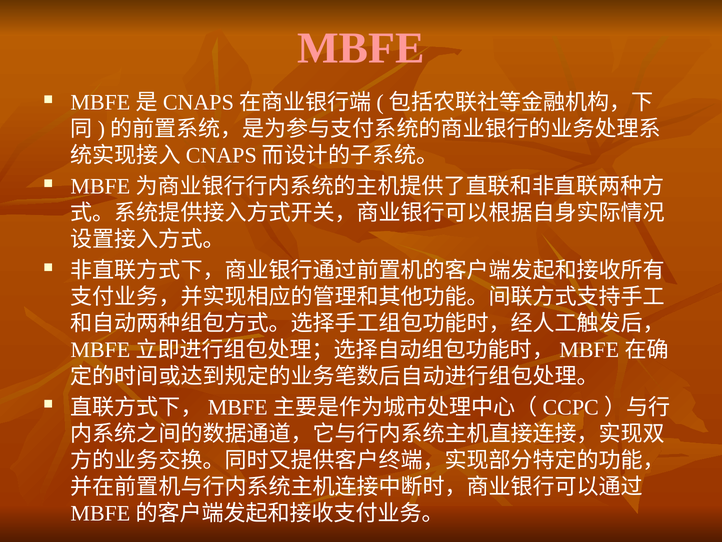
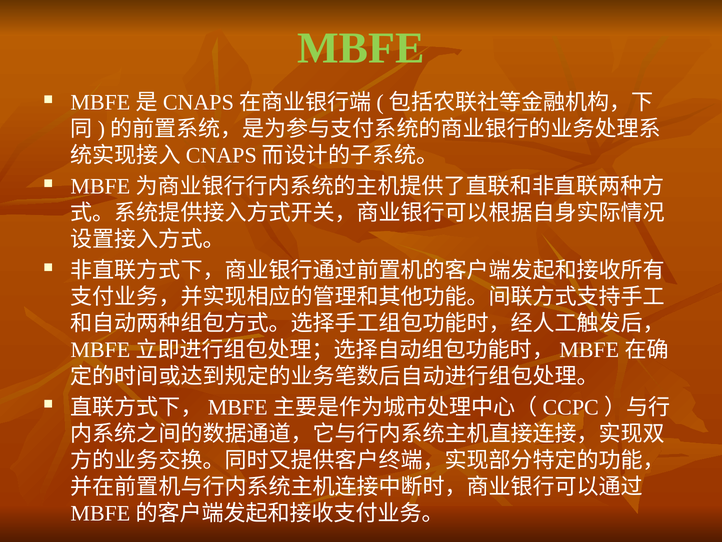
MBFE colour: pink -> light green (361, 48)
